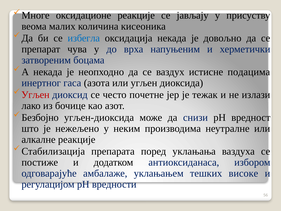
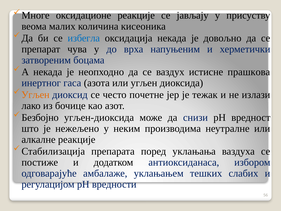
подацима: подацима -> прашкова (249, 72)
Угљен colour: red -> orange (35, 95)
високе: високе -> слабих (243, 173)
